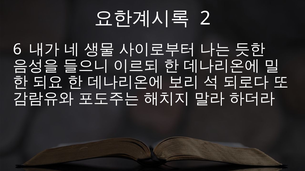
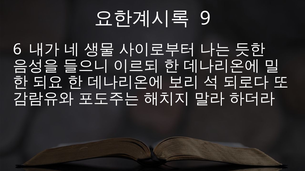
2: 2 -> 9 (205, 18)
